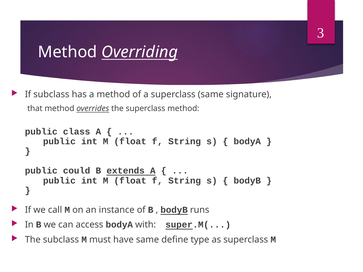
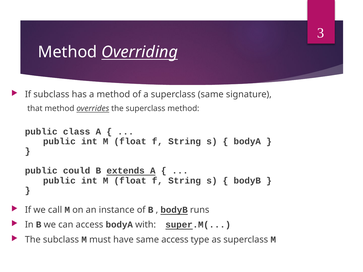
same define: define -> access (175, 240)
